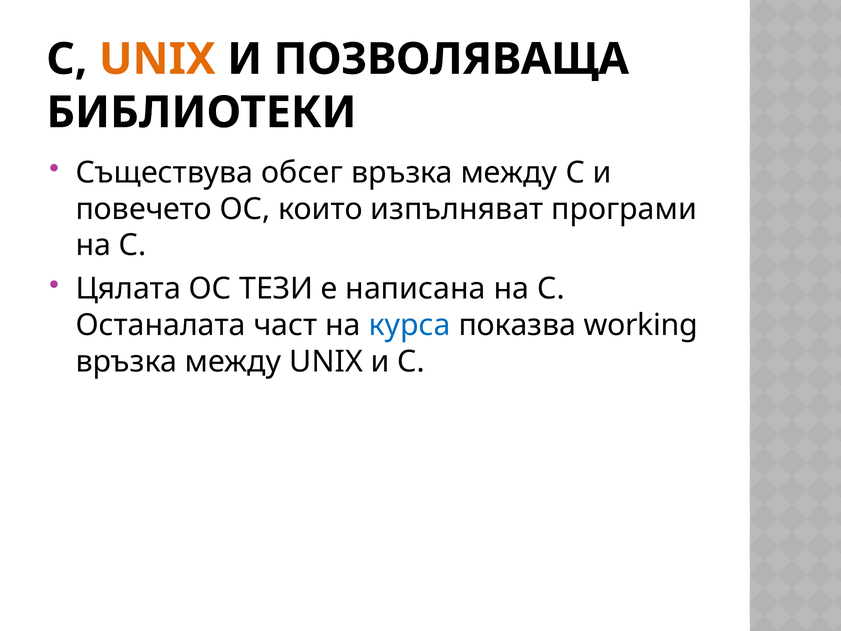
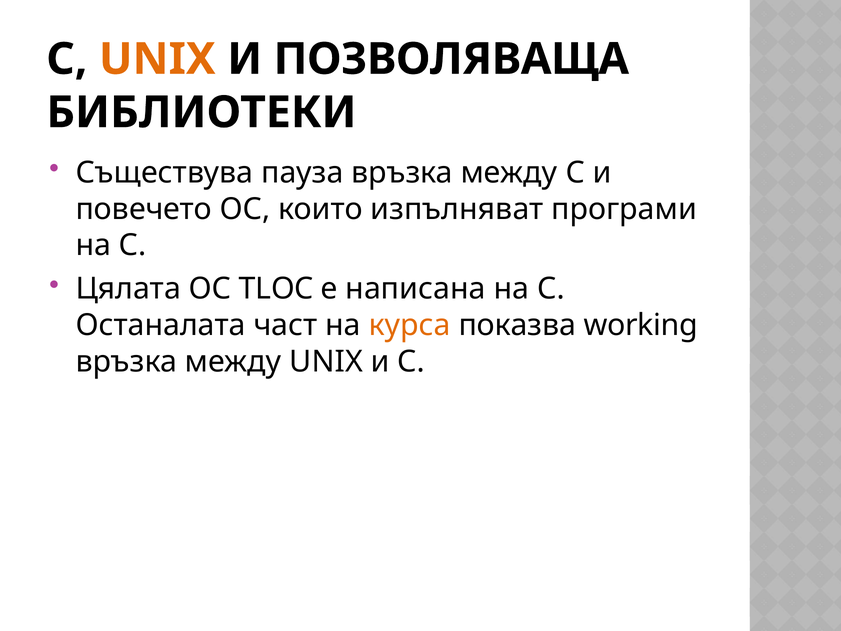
обсег: обсег -> пауза (302, 173)
ТЕЗИ: ТЕЗИ -> TLOC (276, 289)
курса colour: blue -> orange (410, 325)
